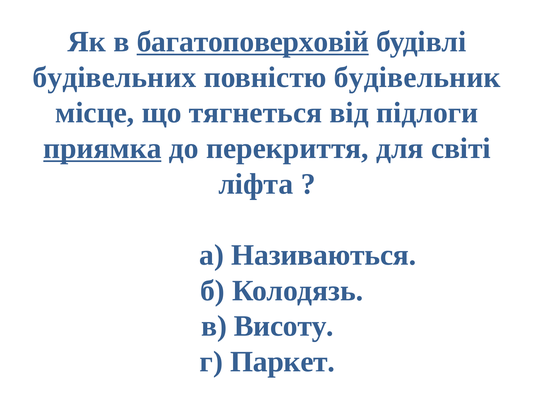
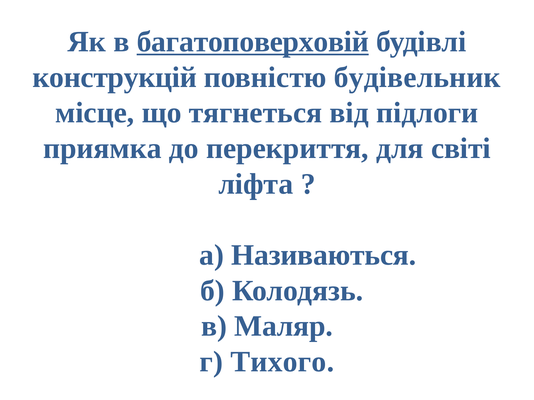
будівельних: будівельних -> конструкцій (115, 77)
приямка underline: present -> none (102, 149)
Висоту: Висоту -> Маляр (284, 327)
Паркет: Паркет -> Тихого (282, 362)
